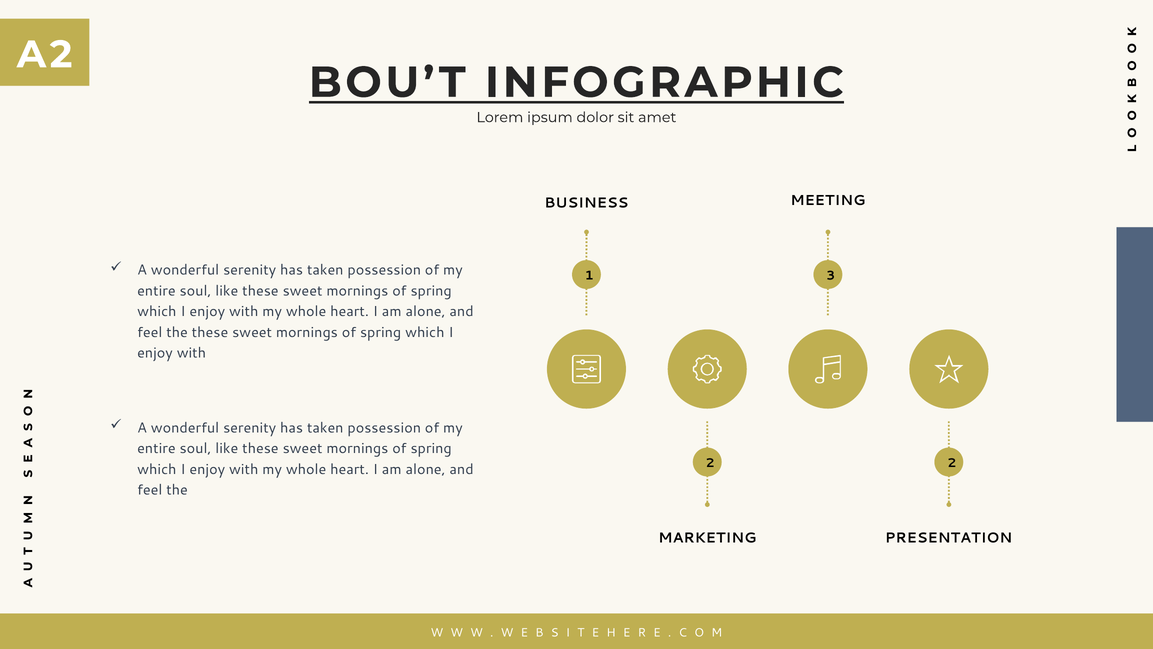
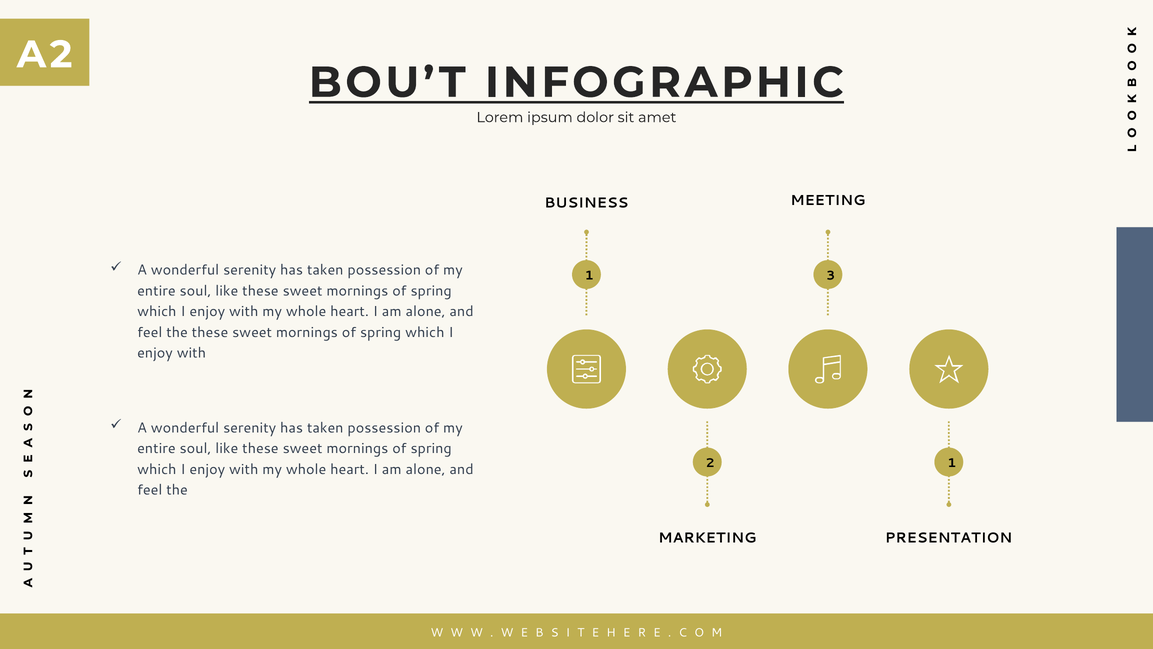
2 2: 2 -> 1 (952, 463)
